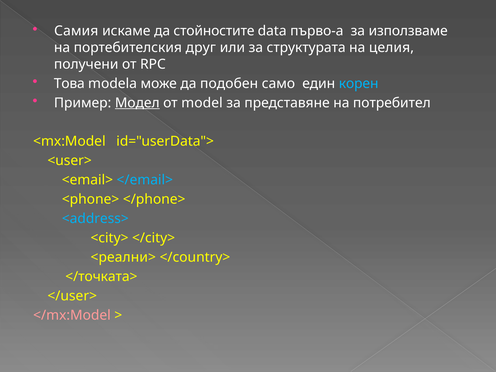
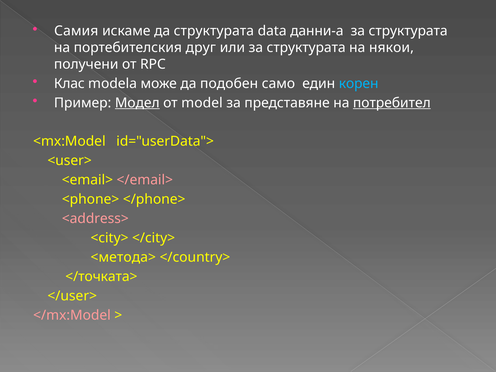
да стойностите: стойностите -> структурата (214, 31)
първо-a: първо-a -> данни-a (317, 31)
използваме: използваме -> структурата (408, 31)
целия: целия -> някои (391, 48)
Това: Това -> Клас (69, 84)
потребител underline: none -> present (392, 103)
</email> colour: light blue -> pink (145, 180)
<address> colour: light blue -> pink (95, 219)
<реални>: <реални> -> <метода> (123, 257)
